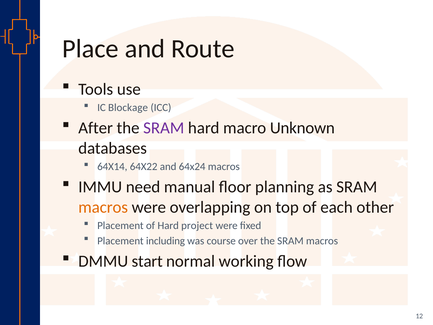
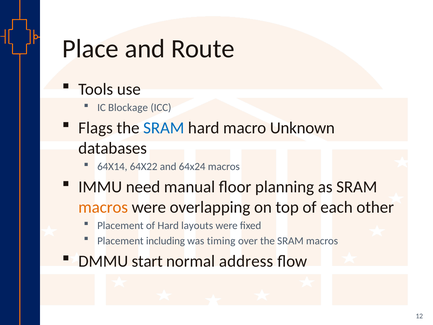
After: After -> Flags (96, 128)
SRAM colour: purple -> blue (164, 128)
project: project -> layouts (197, 226)
course: course -> timing (221, 241)
working: working -> address (246, 261)
